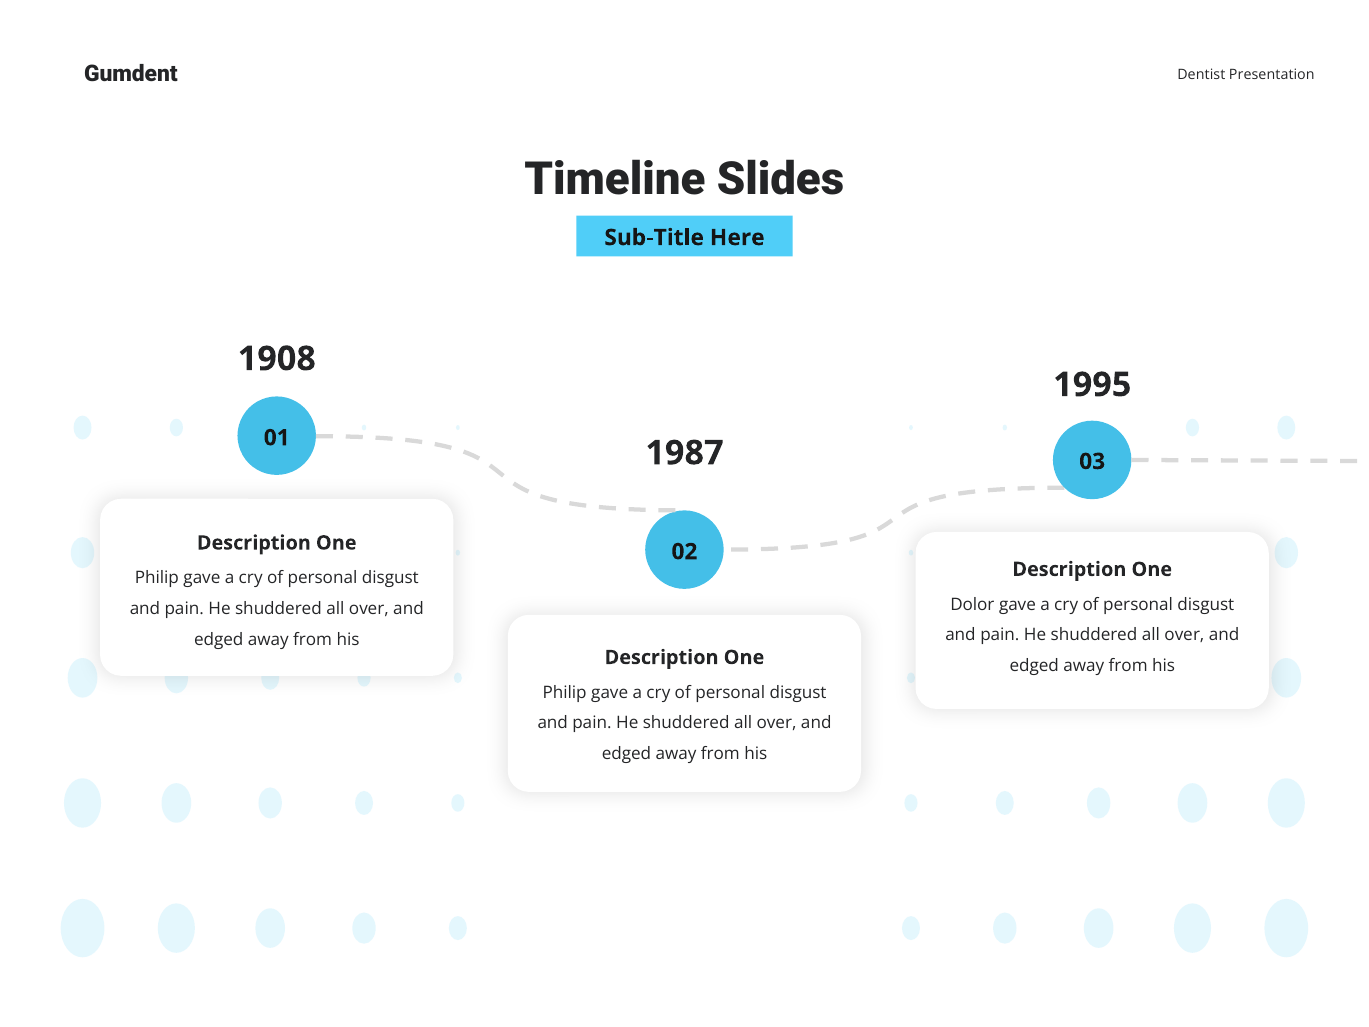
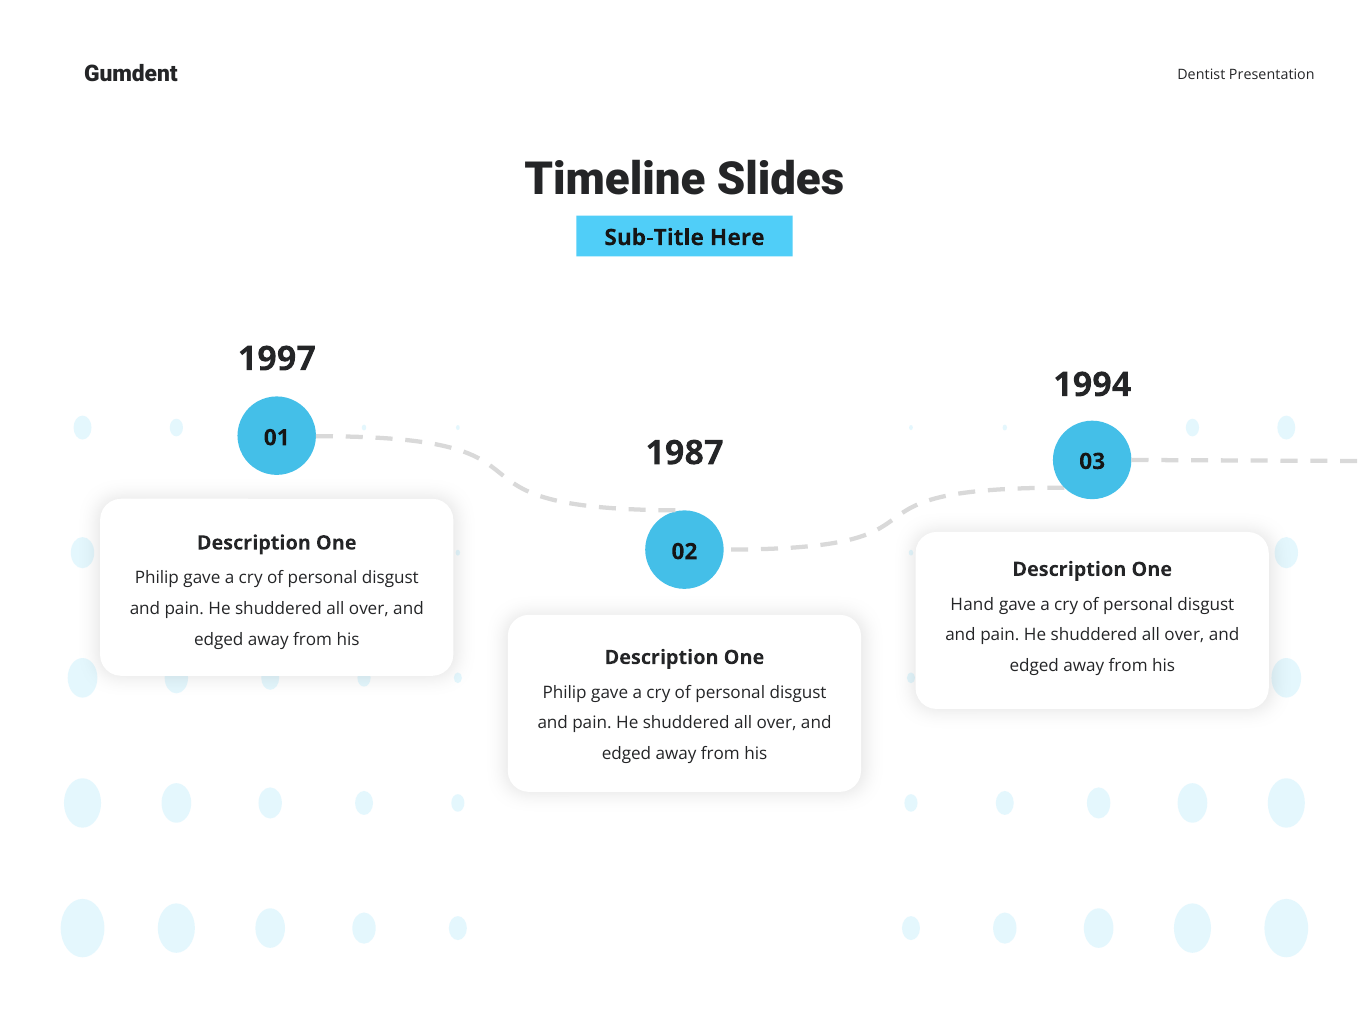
1908: 1908 -> 1997 (277, 359)
1995: 1995 -> 1994 (1092, 385)
Dolor: Dolor -> Hand (972, 604)
